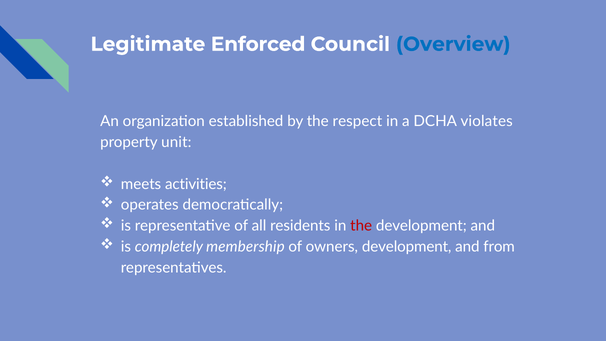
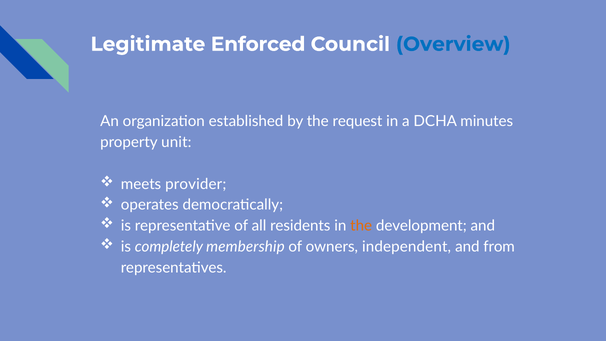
respect: respect -> request (357, 121)
violates: violates -> minutes (487, 121)
activities: activities -> provider (196, 184)
the colour: red -> orange (361, 226)
owners development: development -> independent (407, 247)
